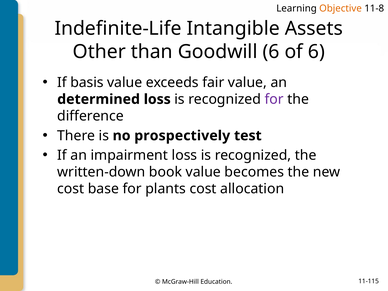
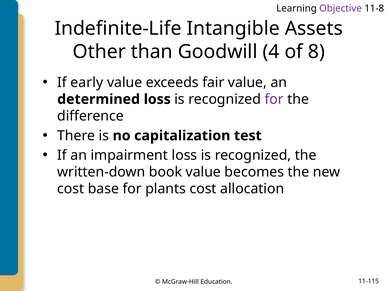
Objective colour: orange -> purple (341, 8)
Goodwill 6: 6 -> 4 (271, 52)
of 6: 6 -> 8 (316, 52)
basis: basis -> early (87, 82)
prospectively: prospectively -> capitalization (182, 136)
